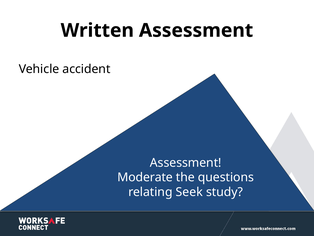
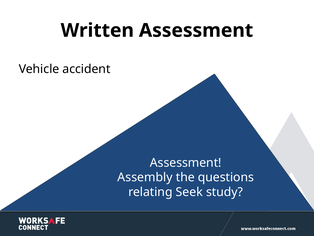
Moderate: Moderate -> Assembly (145, 177)
